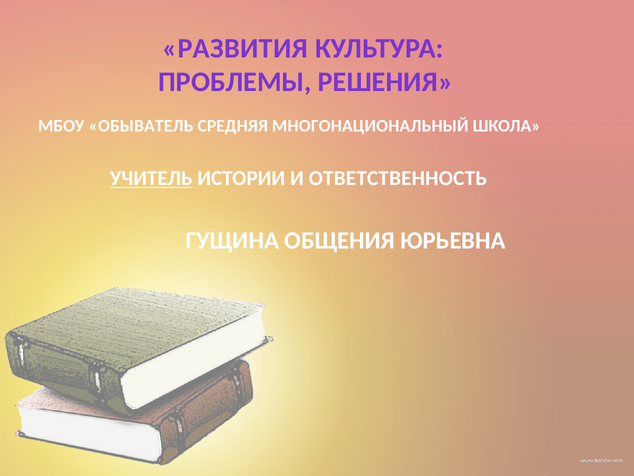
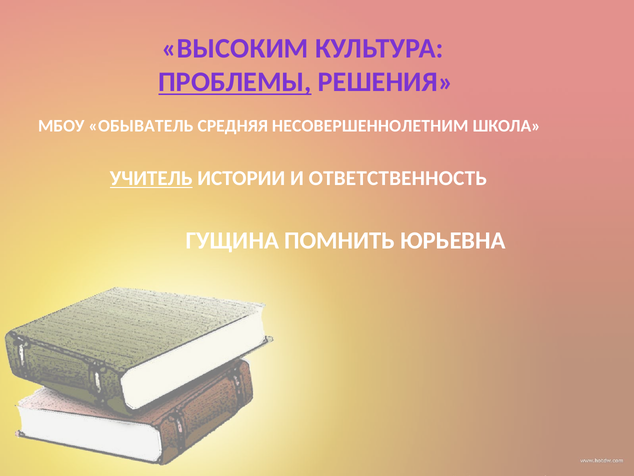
РАЗВИТИЯ: РАЗВИТИЯ -> ВЫСОКИМ (235, 48)
ПРОБЛЕМЫ underline: none -> present (235, 82)
МНОГОНАЦИОНАЛЬНЫЙ: МНОГОНАЦИОНАЛЬНЫЙ -> НЕСОВЕРШЕННОЛЕТНИМ (370, 126)
ОБЩЕНИЯ: ОБЩЕНИЯ -> ПОМНИТЬ (340, 241)
